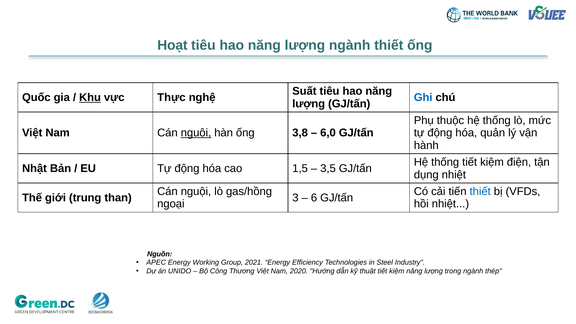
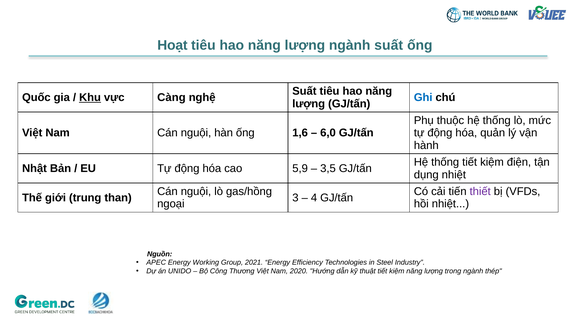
ngành thiết: thiết -> suất (389, 45)
Thực: Thực -> Càng (171, 97)
nguội underline: present -> none (196, 133)
3,8: 3,8 -> 1,6 (300, 133)
1,5: 1,5 -> 5,9 (300, 168)
thiết colour: blue -> purple (480, 191)
6: 6 -> 4 (314, 198)
